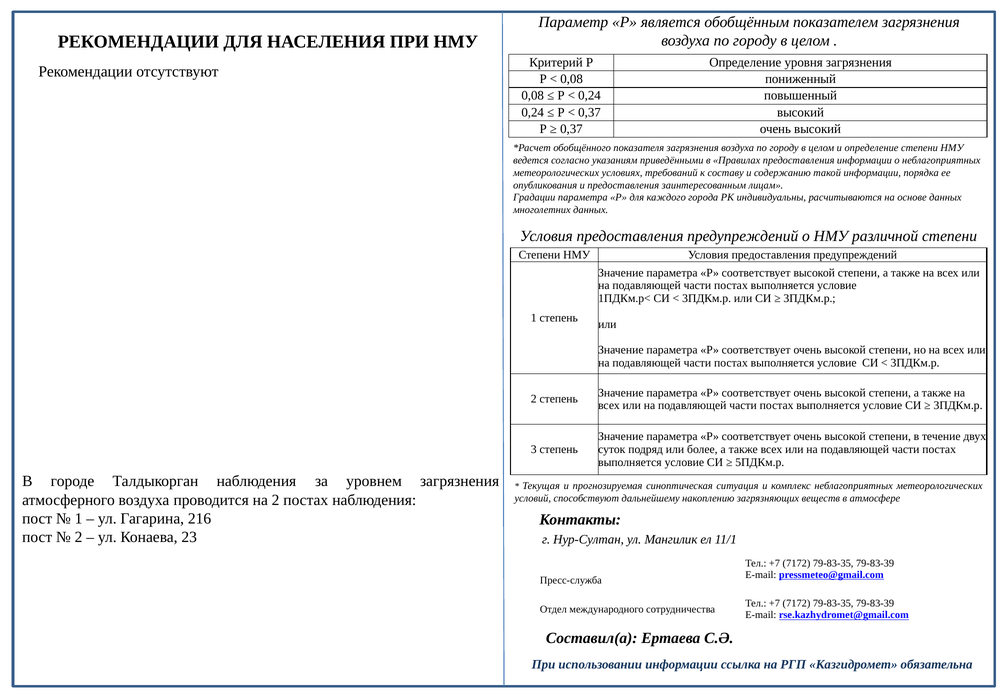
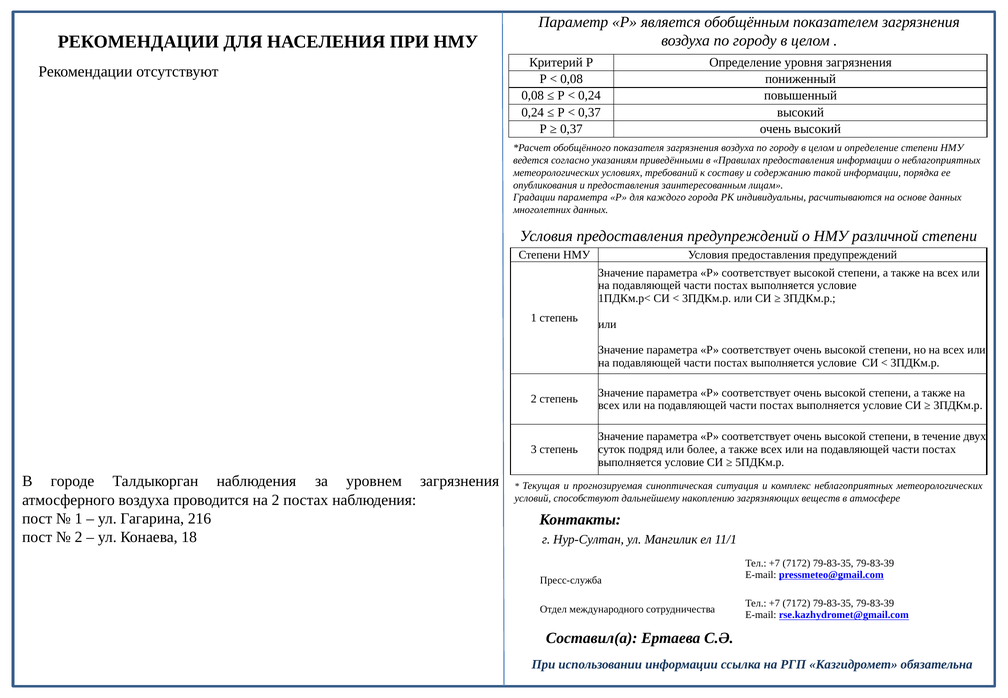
23: 23 -> 18 (189, 537)
